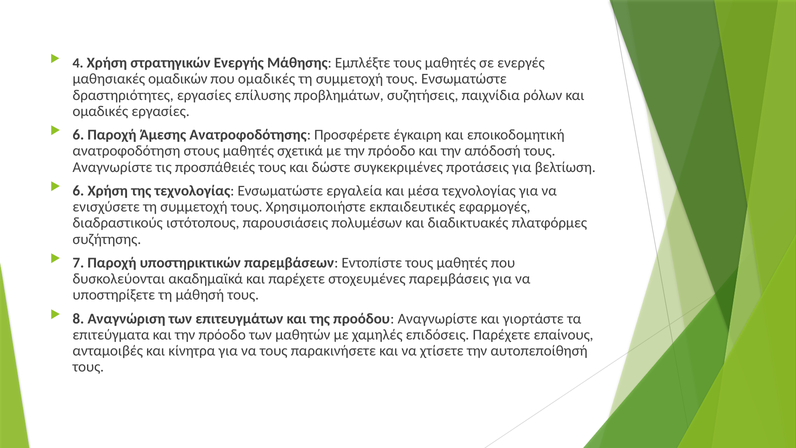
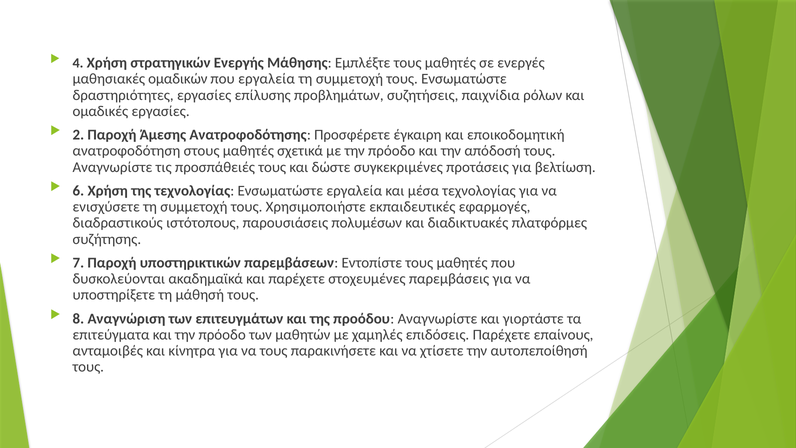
που ομαδικές: ομαδικές -> εργαλεία (267, 79)
6: 6 -> 2 (78, 135)
